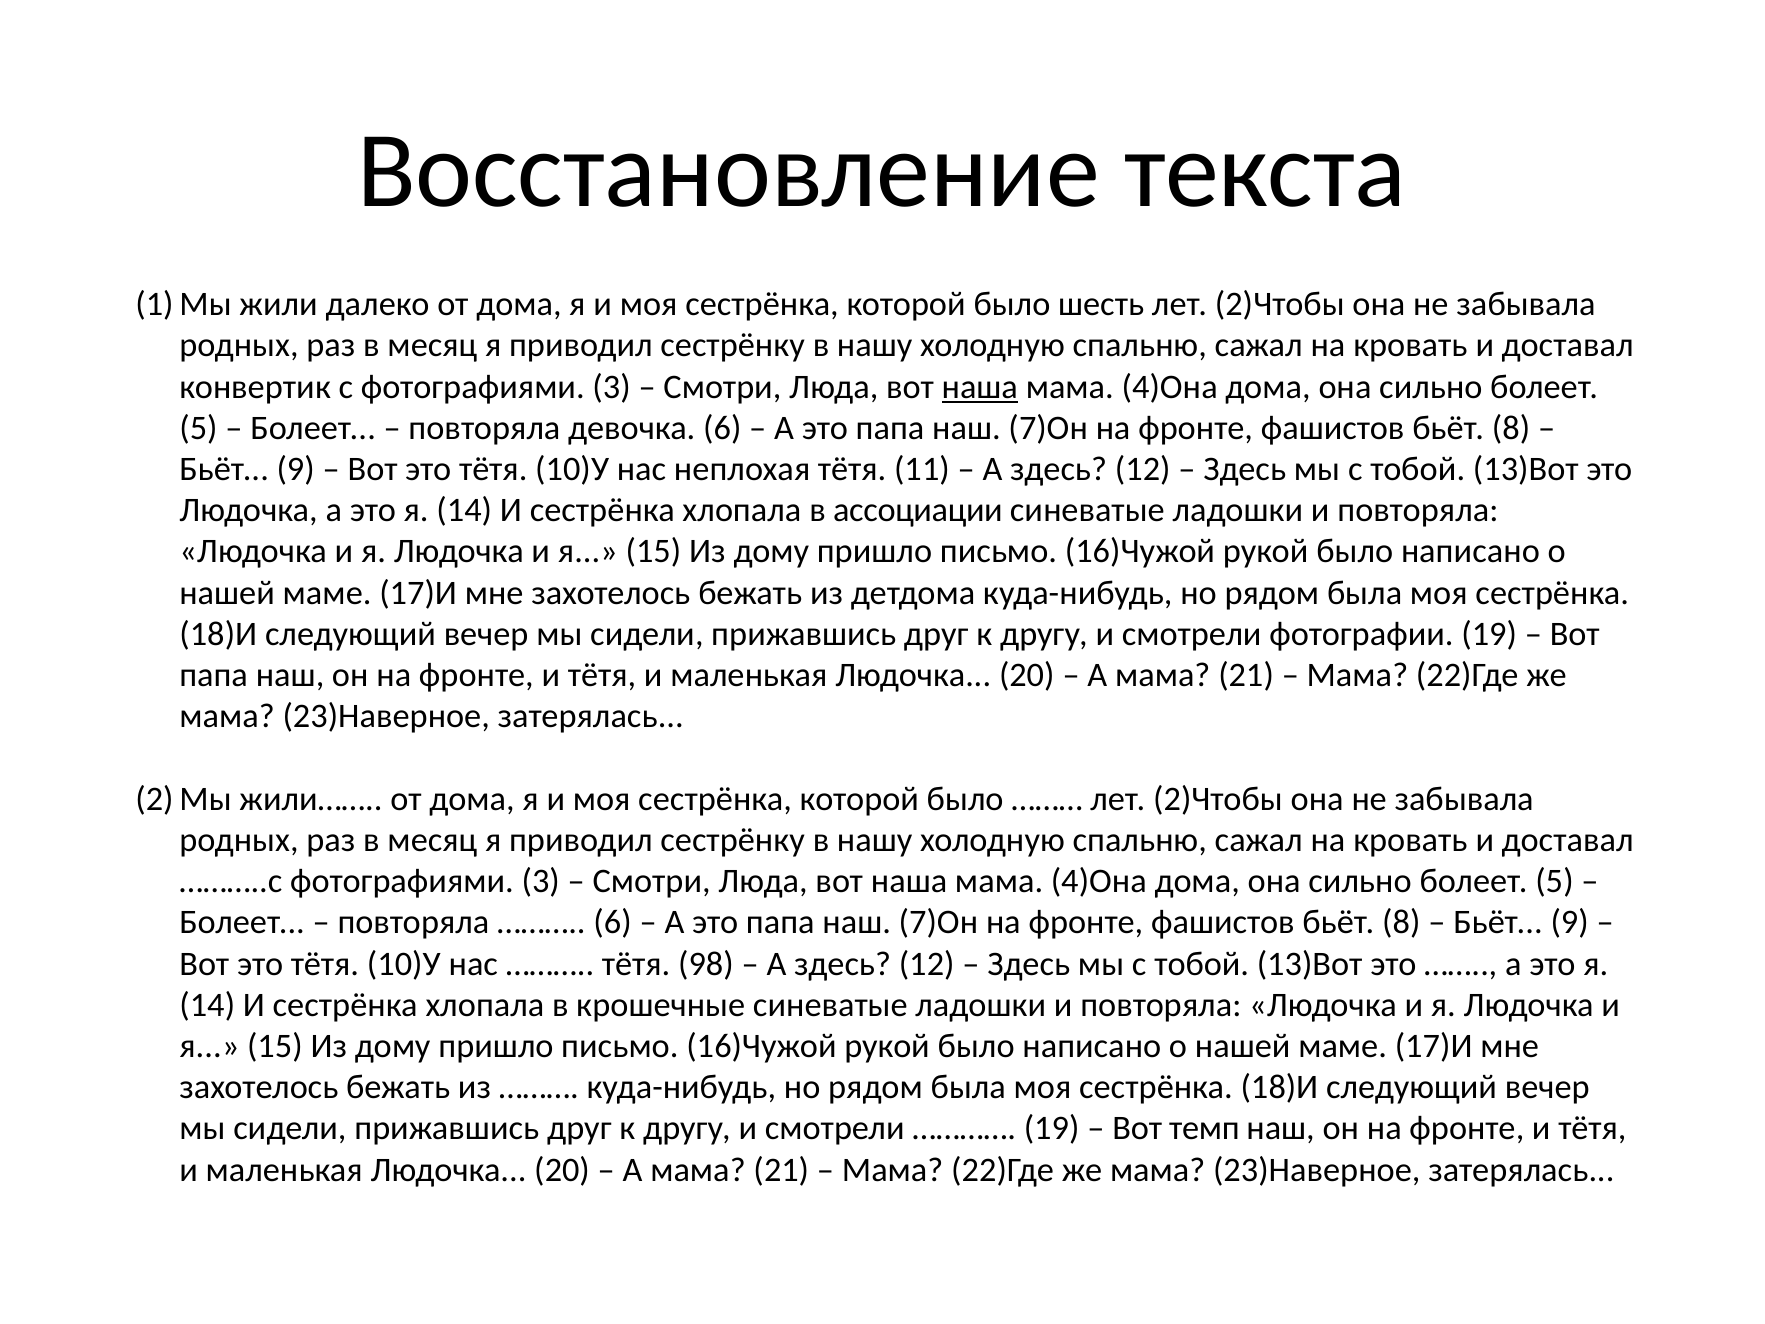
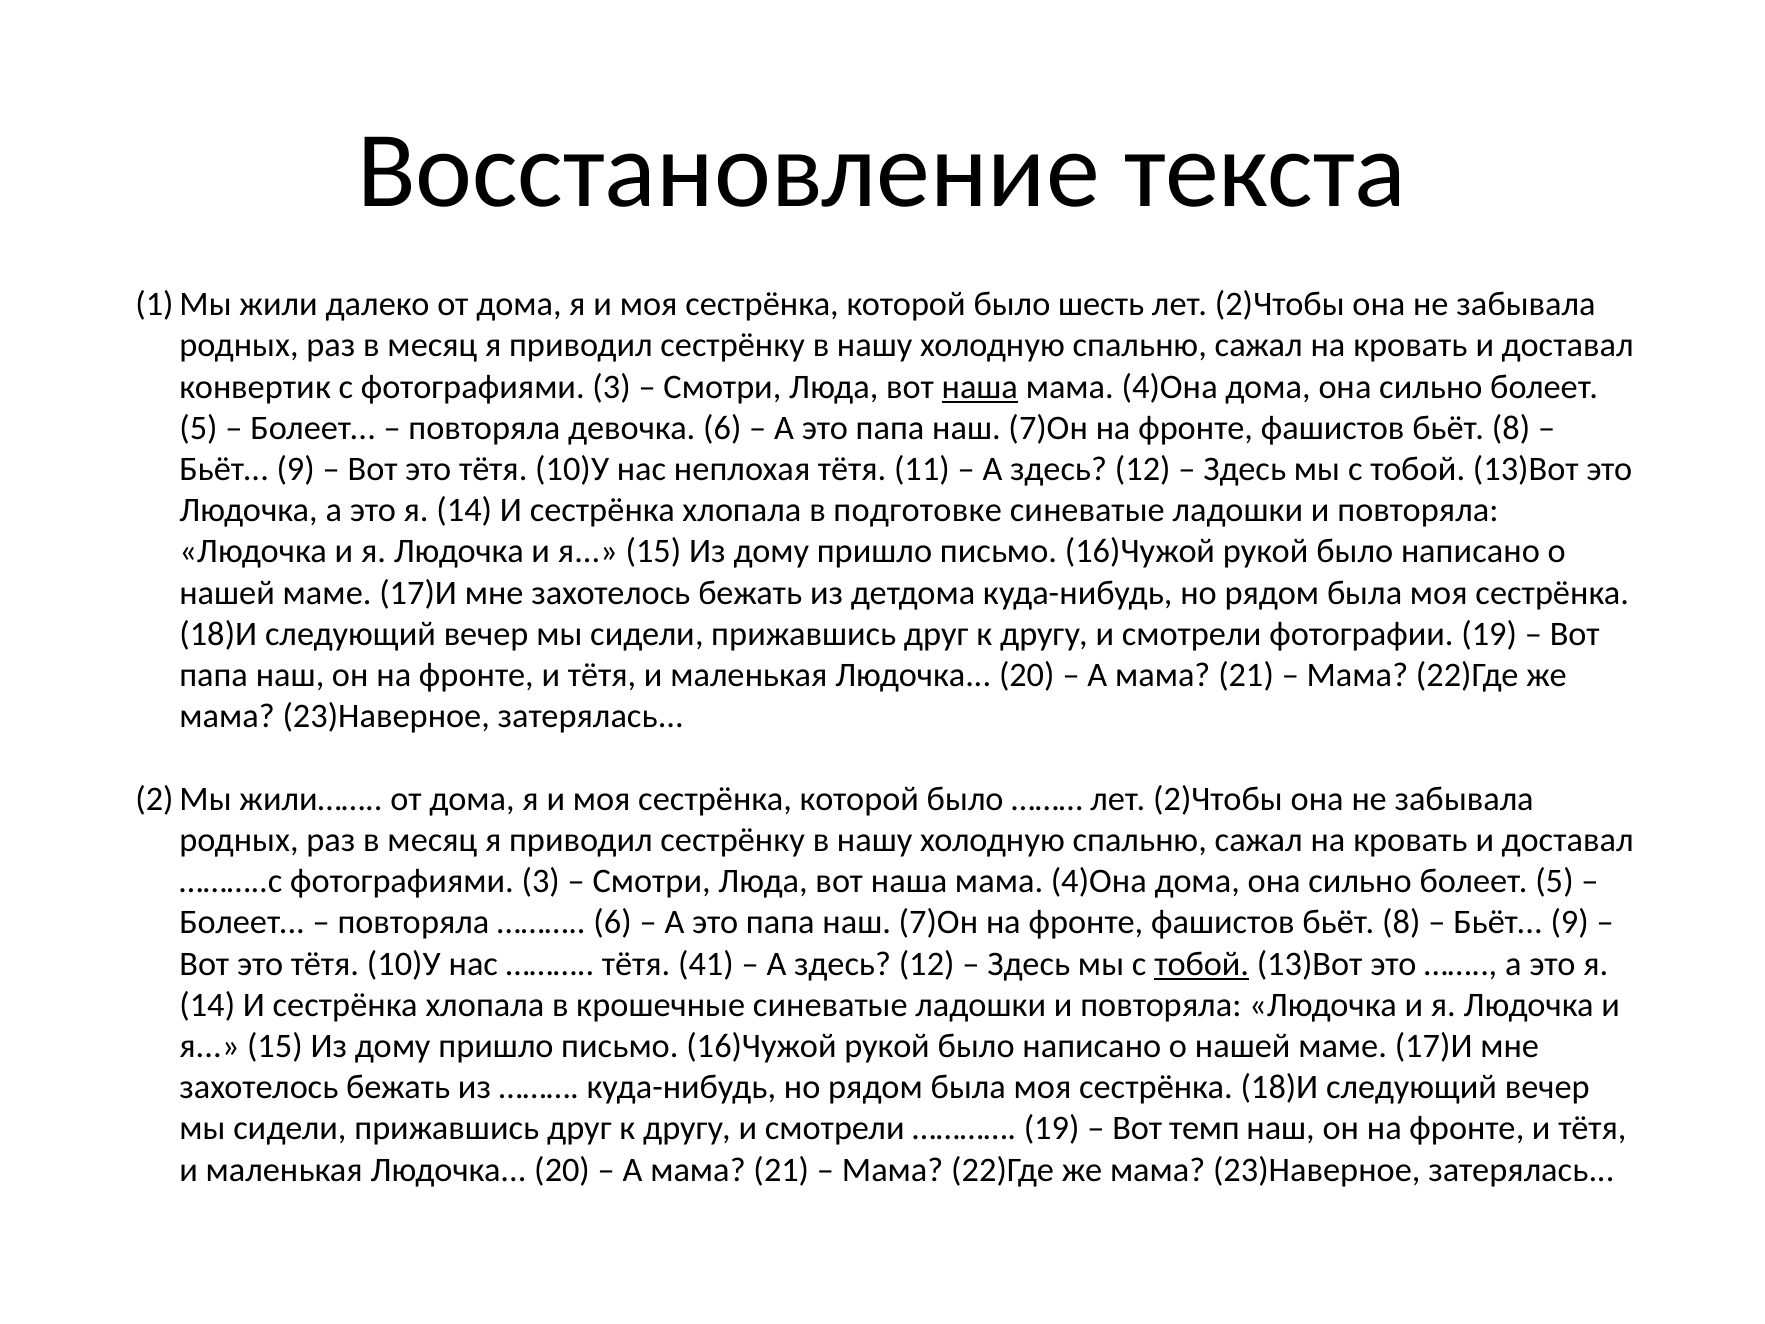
ассоциации: ассоциации -> подготовке (918, 510)
98: 98 -> 41 (706, 964)
тобой underline: none -> present (1202, 964)
